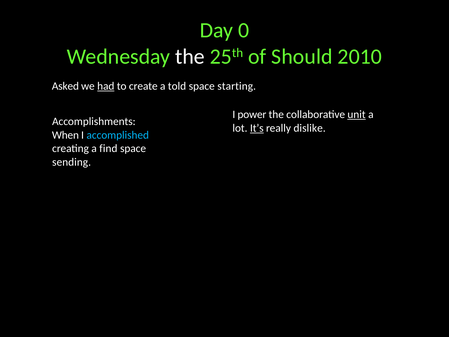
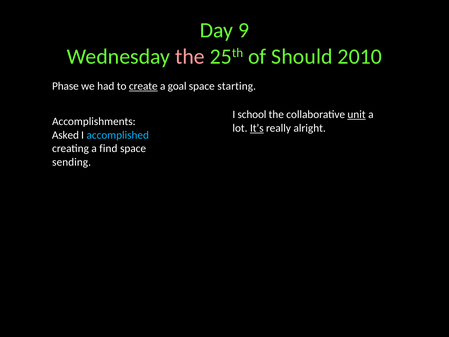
0: 0 -> 9 (244, 30)
the colour: white -> pink (190, 57)
Asked: Asked -> Phase (65, 86)
had underline: present -> none (106, 86)
create underline: none -> present (143, 86)
told: told -> goal (177, 86)
power: power -> school (252, 114)
dislike: dislike -> alright (310, 128)
When: When -> Asked (65, 135)
